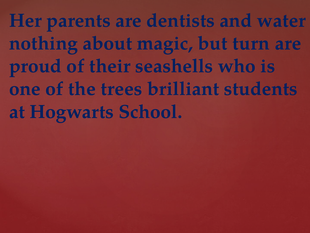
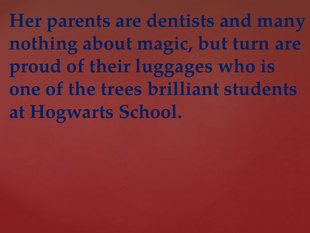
water: water -> many (281, 21)
seashells: seashells -> luggages (174, 66)
